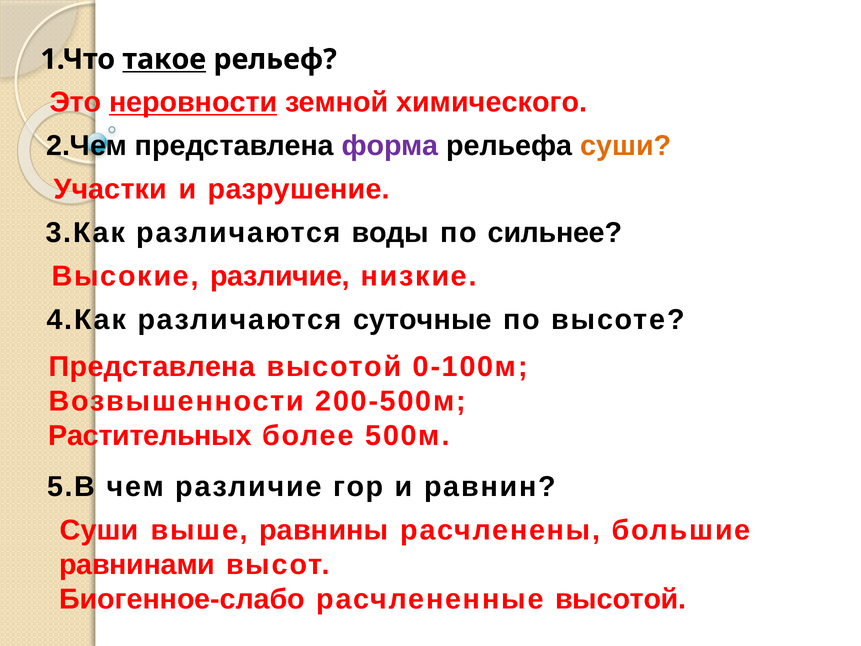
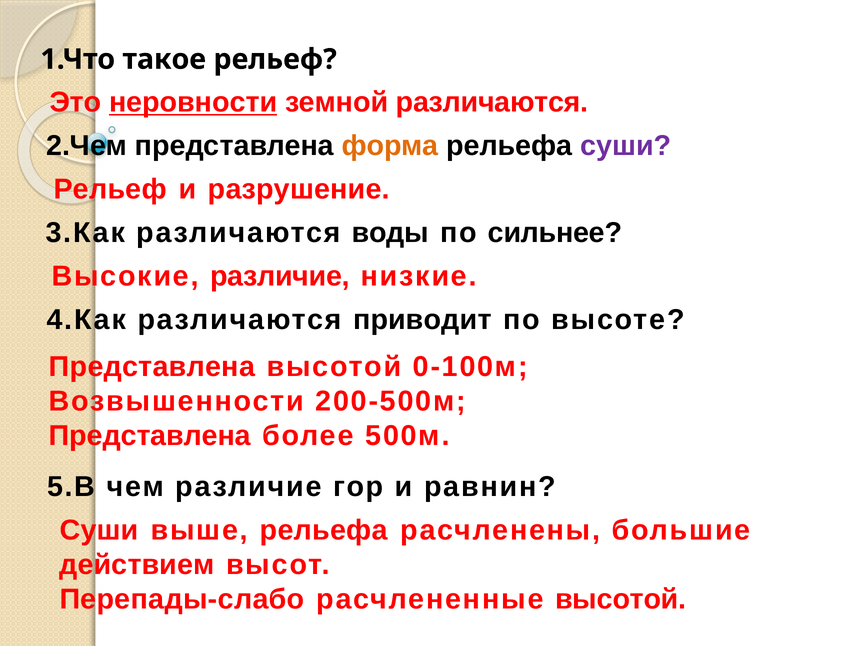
такое underline: present -> none (164, 59)
земной химического: химического -> различаются (492, 102)
форма colour: purple -> orange (390, 146)
суши colour: orange -> purple (626, 146)
Участки: Участки -> Рельеф (110, 189)
суточные: суточные -> приводит (422, 320)
Растительных: Растительных -> Представлена (150, 435)
выше равнины: равнины -> рельефа (324, 530)
равнинами: равнинами -> действием (137, 564)
Биогенное-слабо: Биогенное-слабо -> Перепады-слабо (182, 599)
